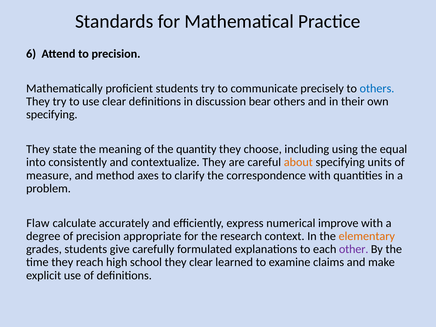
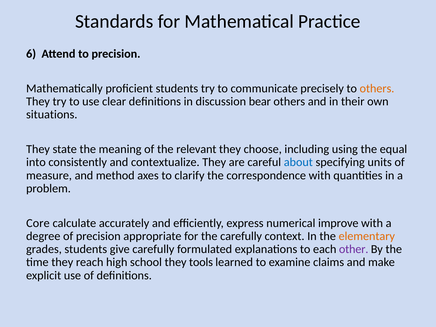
others colour: blue -> orange (377, 88)
specifying: specifying -> situations (52, 115)
quantity: quantity -> relevant (196, 149)
about colour: orange -> blue (298, 162)
Flaw: Flaw -> Core (38, 223)
the research: research -> carefully (241, 236)
they clear: clear -> tools (201, 262)
